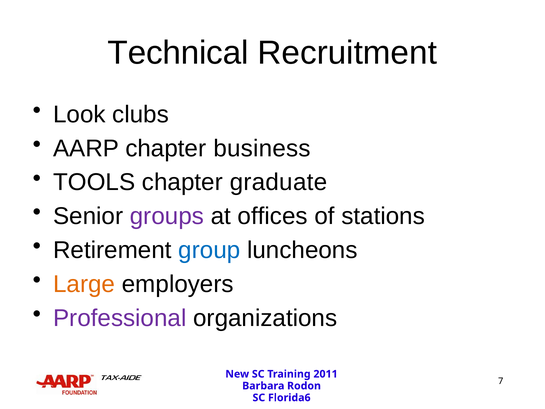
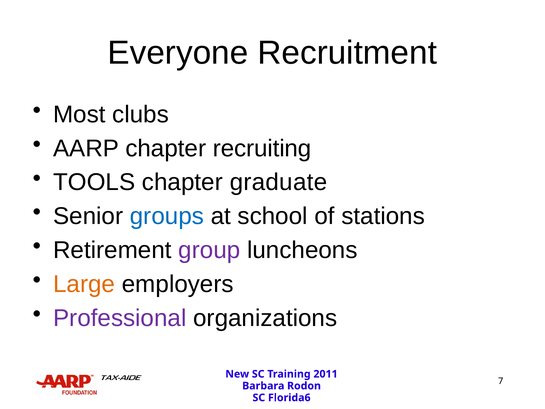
Technical: Technical -> Everyone (178, 53)
Look: Look -> Most (79, 114)
business: business -> recruiting (262, 148)
groups colour: purple -> blue (167, 216)
offices: offices -> school (273, 216)
group colour: blue -> purple (209, 250)
